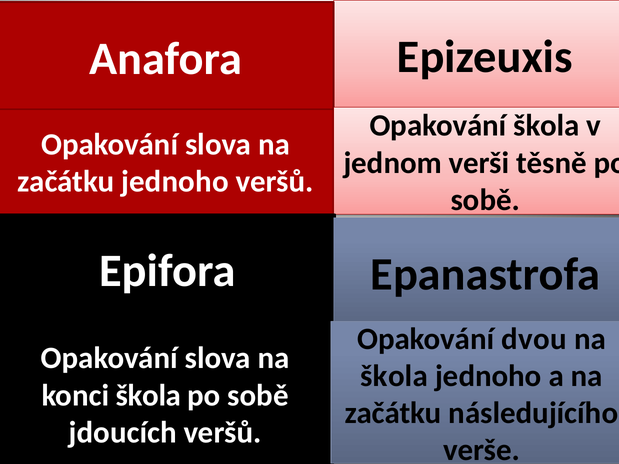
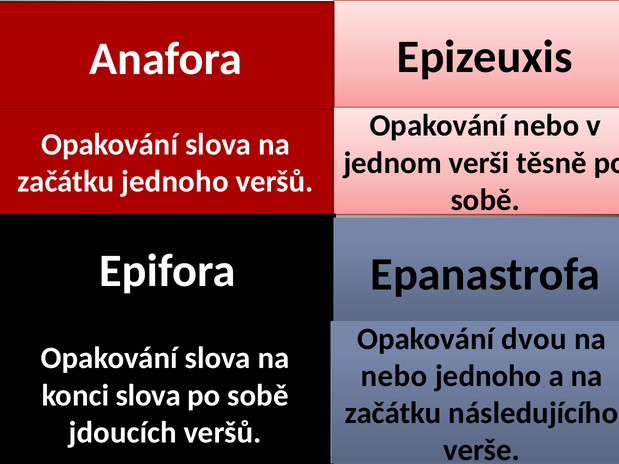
škola: škola -> nebo (546, 126)
škola: škola -> nebo (394, 376)
konci škola: škola -> slova (148, 396)
